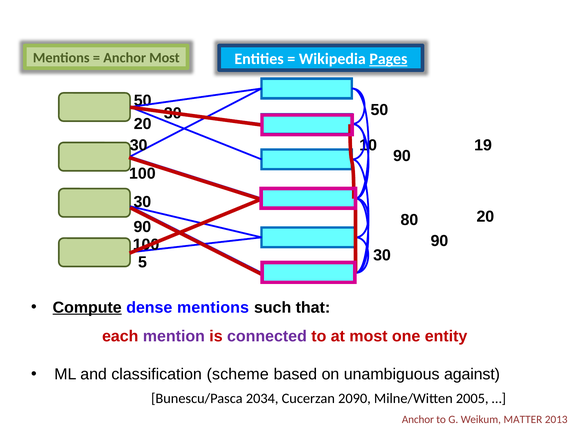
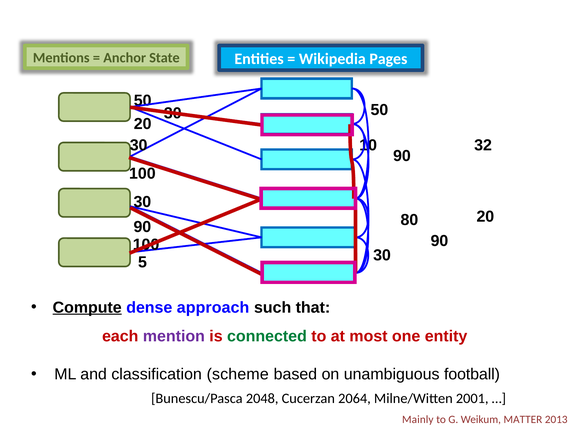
Anchor Most: Most -> State (164, 58)
Pages underline: present -> none (388, 59)
19: 19 -> 32 (483, 145)
dense mentions: mentions -> approach (213, 308)
connected colour: purple -> green (267, 336)
against: against -> football (472, 375)
2034: 2034 -> 2048 (262, 399)
2090: 2090 -> 2064 (354, 399)
2005: 2005 -> 2001 (472, 399)
Anchor: Anchor -> Mainly (418, 420)
